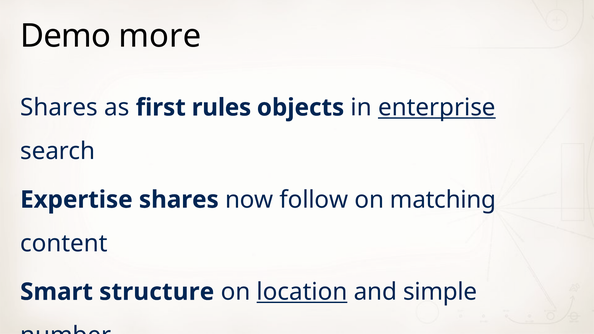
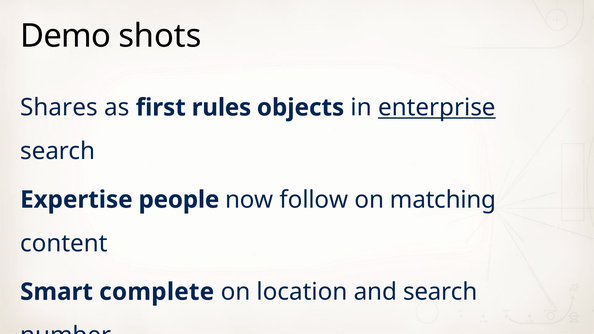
more: more -> shots (160, 36)
Expertise shares: shares -> people (179, 200)
Smart structure: structure -> complete (157, 292)
location underline: present -> none (302, 292)
and simple: simple -> search (440, 292)
